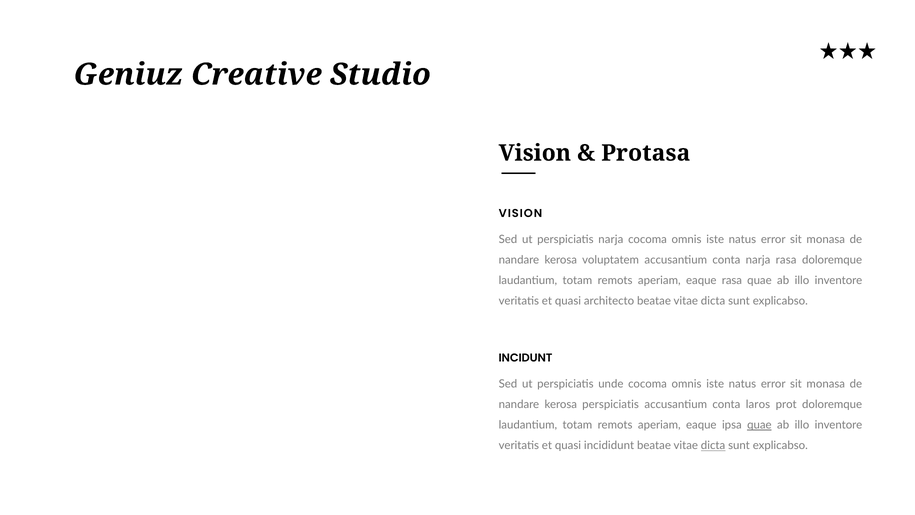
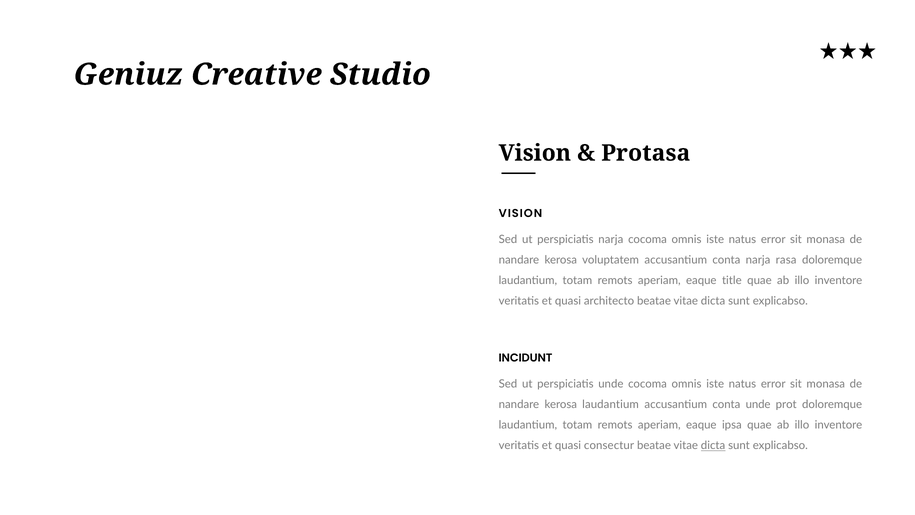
eaque rasa: rasa -> title (732, 280)
kerosa perspiciatis: perspiciatis -> laudantium (611, 404)
conta laros: laros -> unde (758, 404)
quae underline: present -> none (759, 425)
incididunt: incididunt -> consectur (609, 445)
